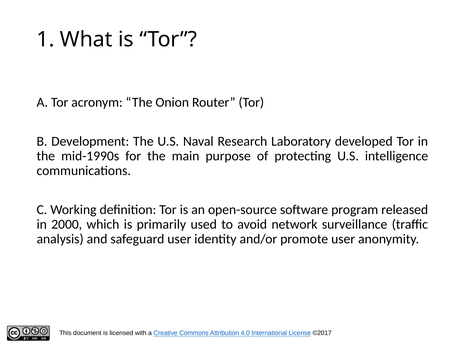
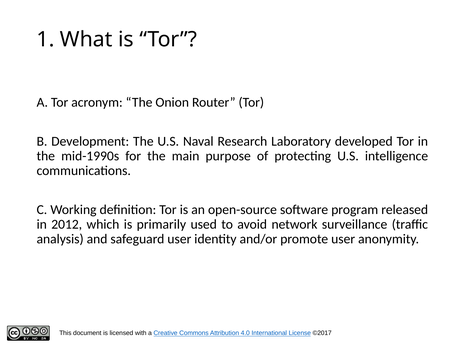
2000: 2000 -> 2012 (67, 224)
